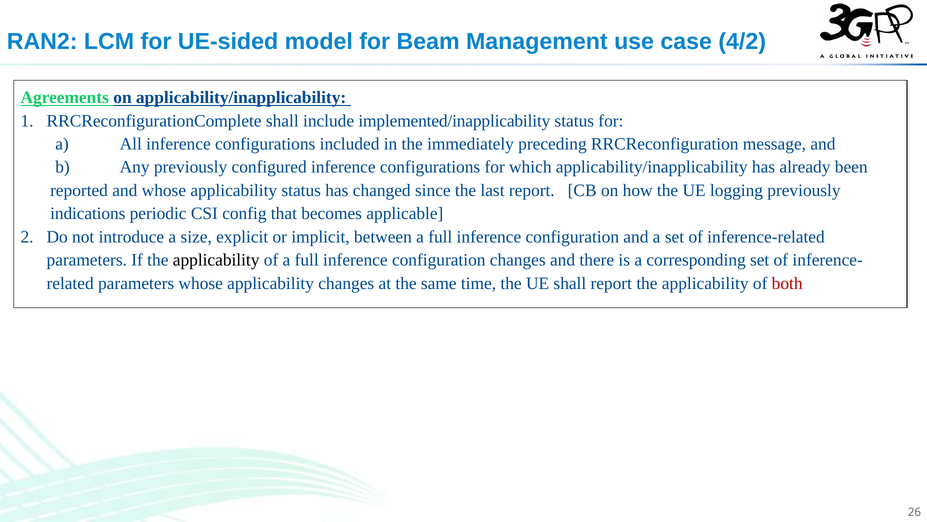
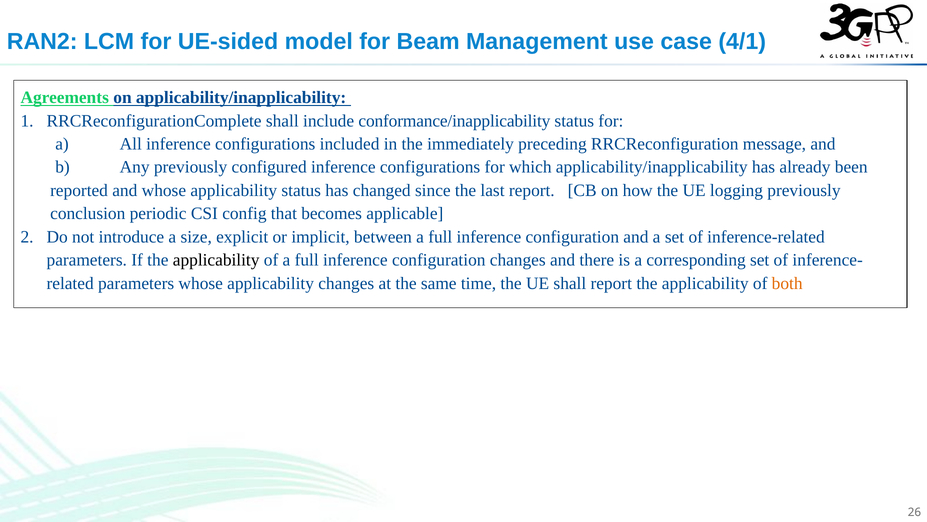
4/2: 4/2 -> 4/1 (742, 42)
implemented/inapplicability: implemented/inapplicability -> conformance/inapplicability (454, 121)
indications: indications -> conclusion (88, 213)
both colour: red -> orange (787, 283)
